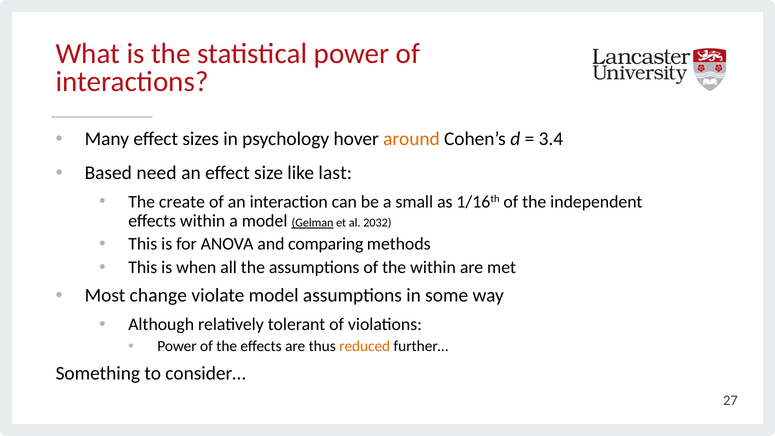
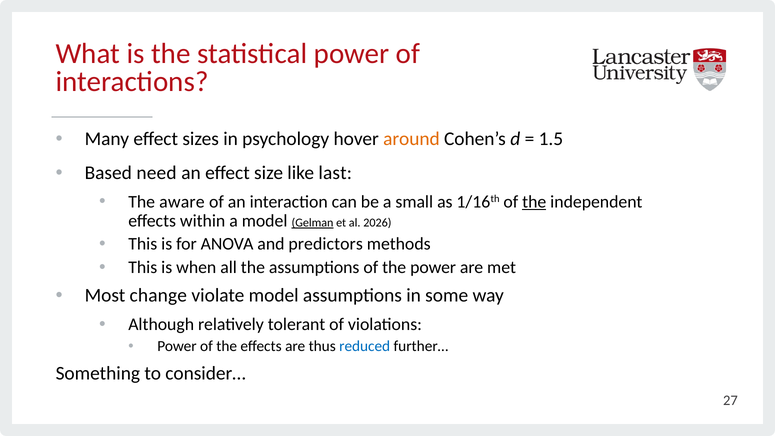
3.4: 3.4 -> 1.5 (551, 139)
create: create -> aware (182, 202)
the underline: none -> present (534, 202)
2032: 2032 -> 2026 (377, 223)
comparing: comparing -> predictors (326, 244)
the within: within -> power (433, 267)
reduced colour: orange -> blue (365, 346)
